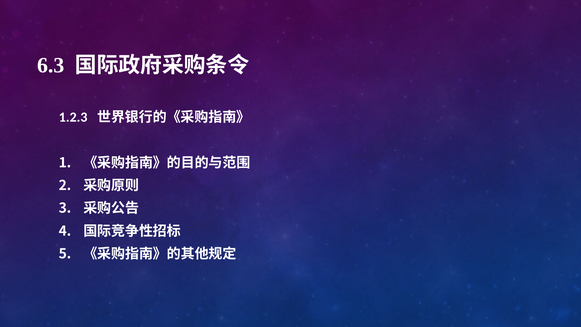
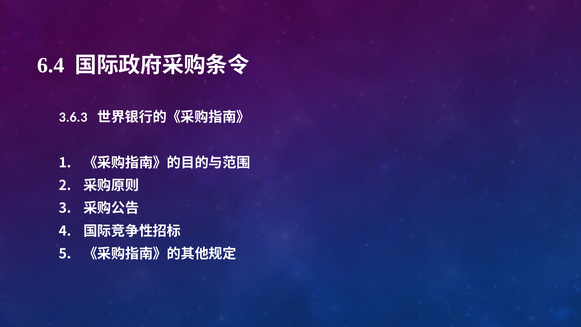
6.3: 6.3 -> 6.4 (51, 65)
1.2.3: 1.2.3 -> 3.6.3 (73, 117)
